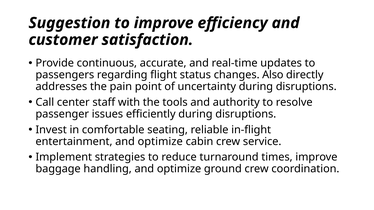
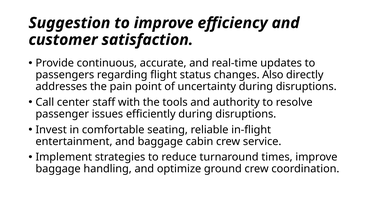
entertainment and optimize: optimize -> baggage (160, 142)
